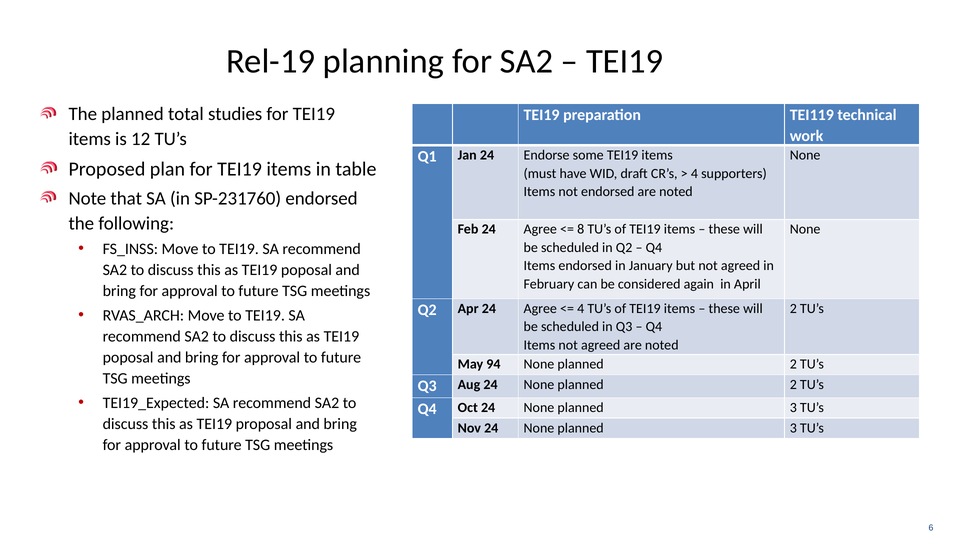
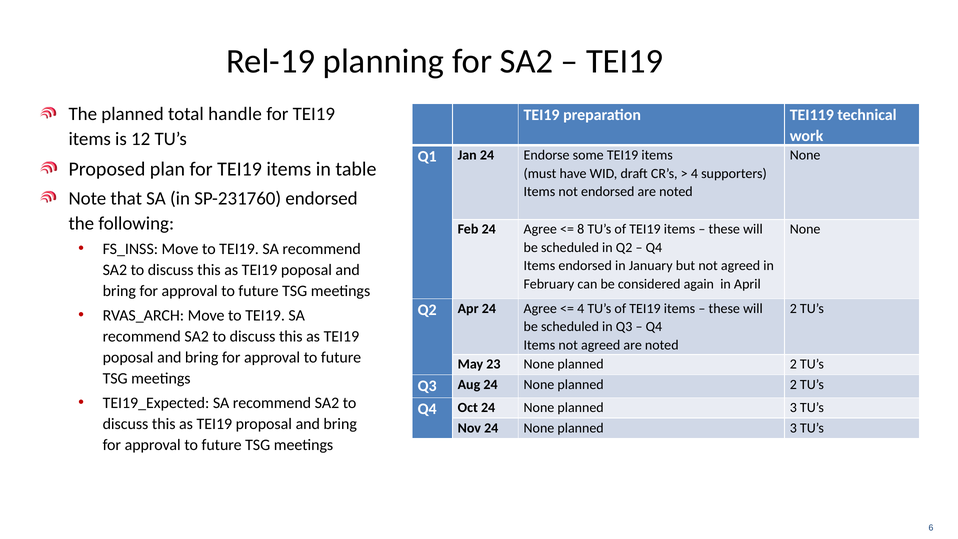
studies: studies -> handle (235, 114)
94: 94 -> 23 (493, 364)
